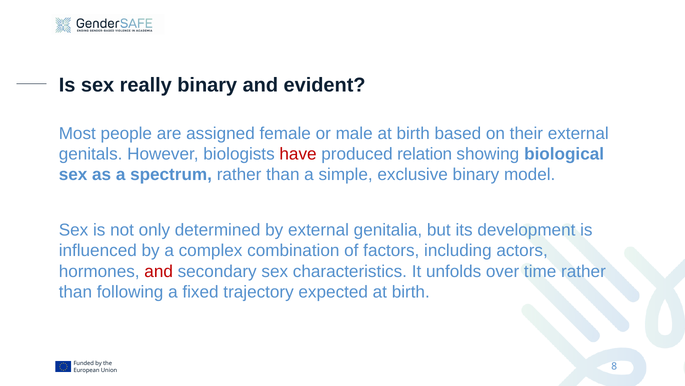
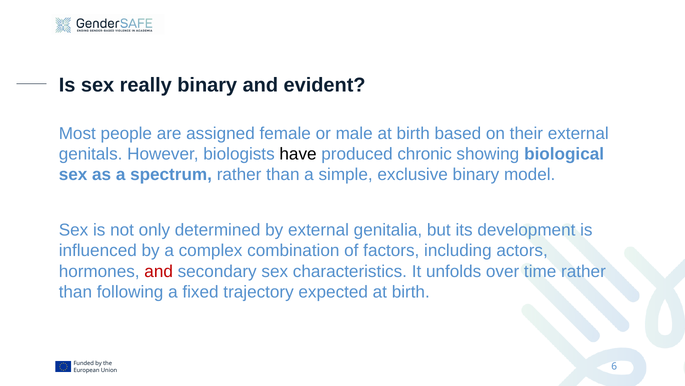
have colour: red -> black (298, 154)
relation: relation -> chronic (425, 154)
8: 8 -> 6 (614, 366)
